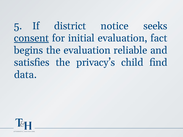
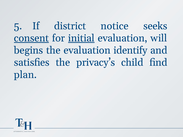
initial underline: none -> present (81, 38)
fact: fact -> will (159, 38)
reliable: reliable -> identify (130, 50)
data: data -> plan (25, 75)
